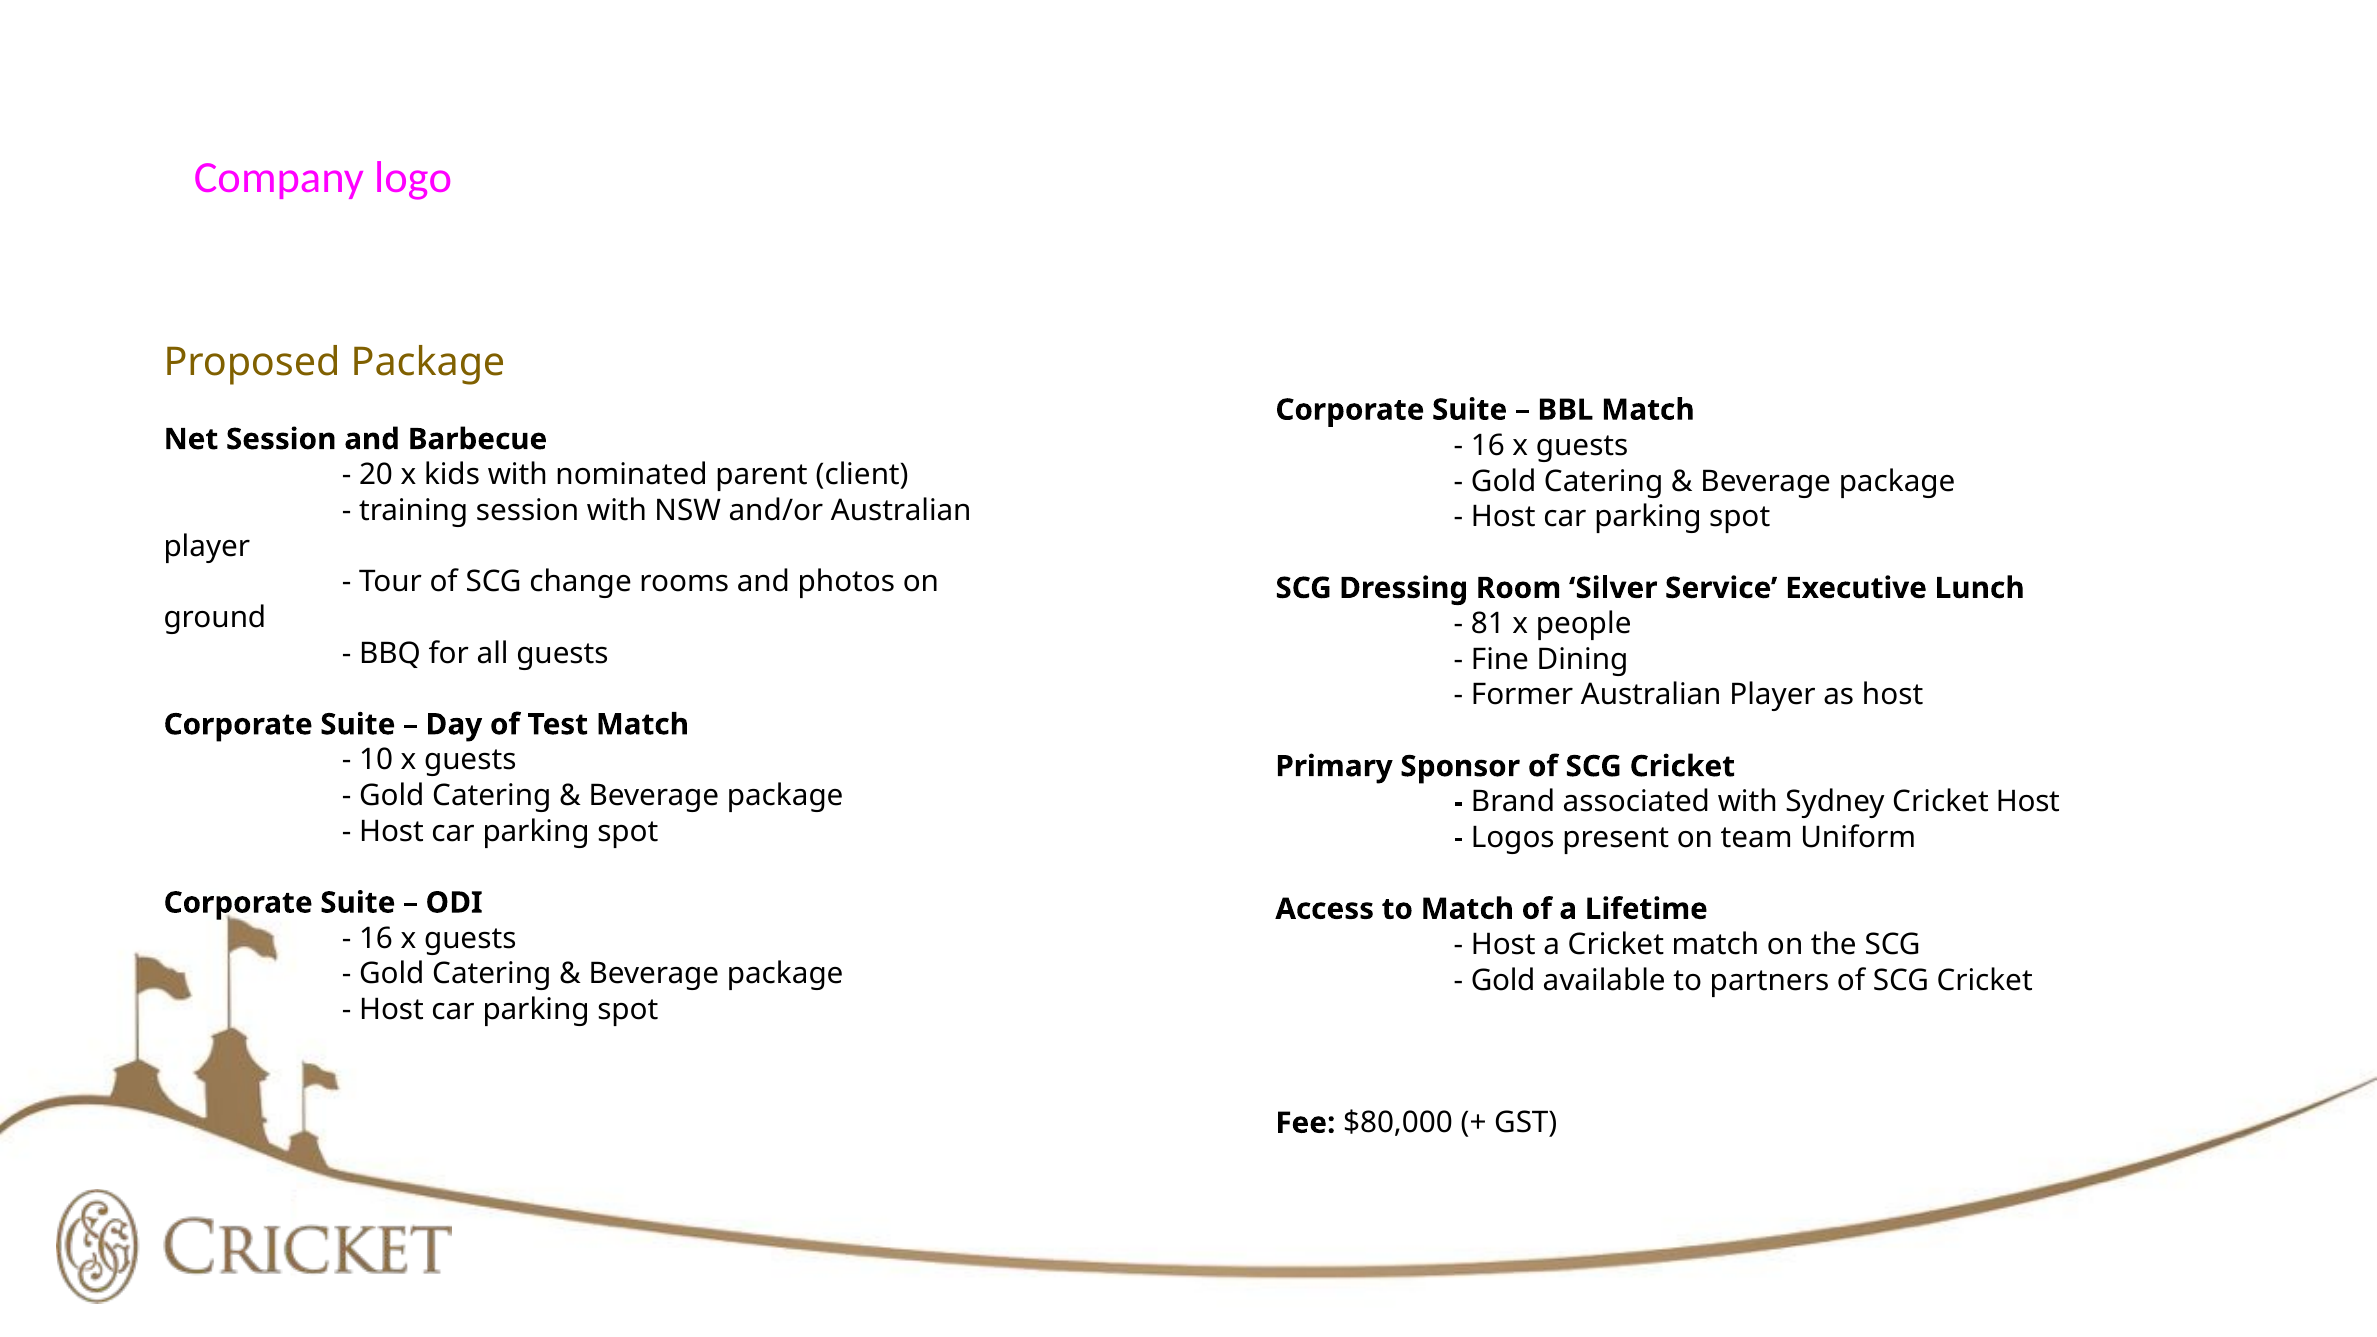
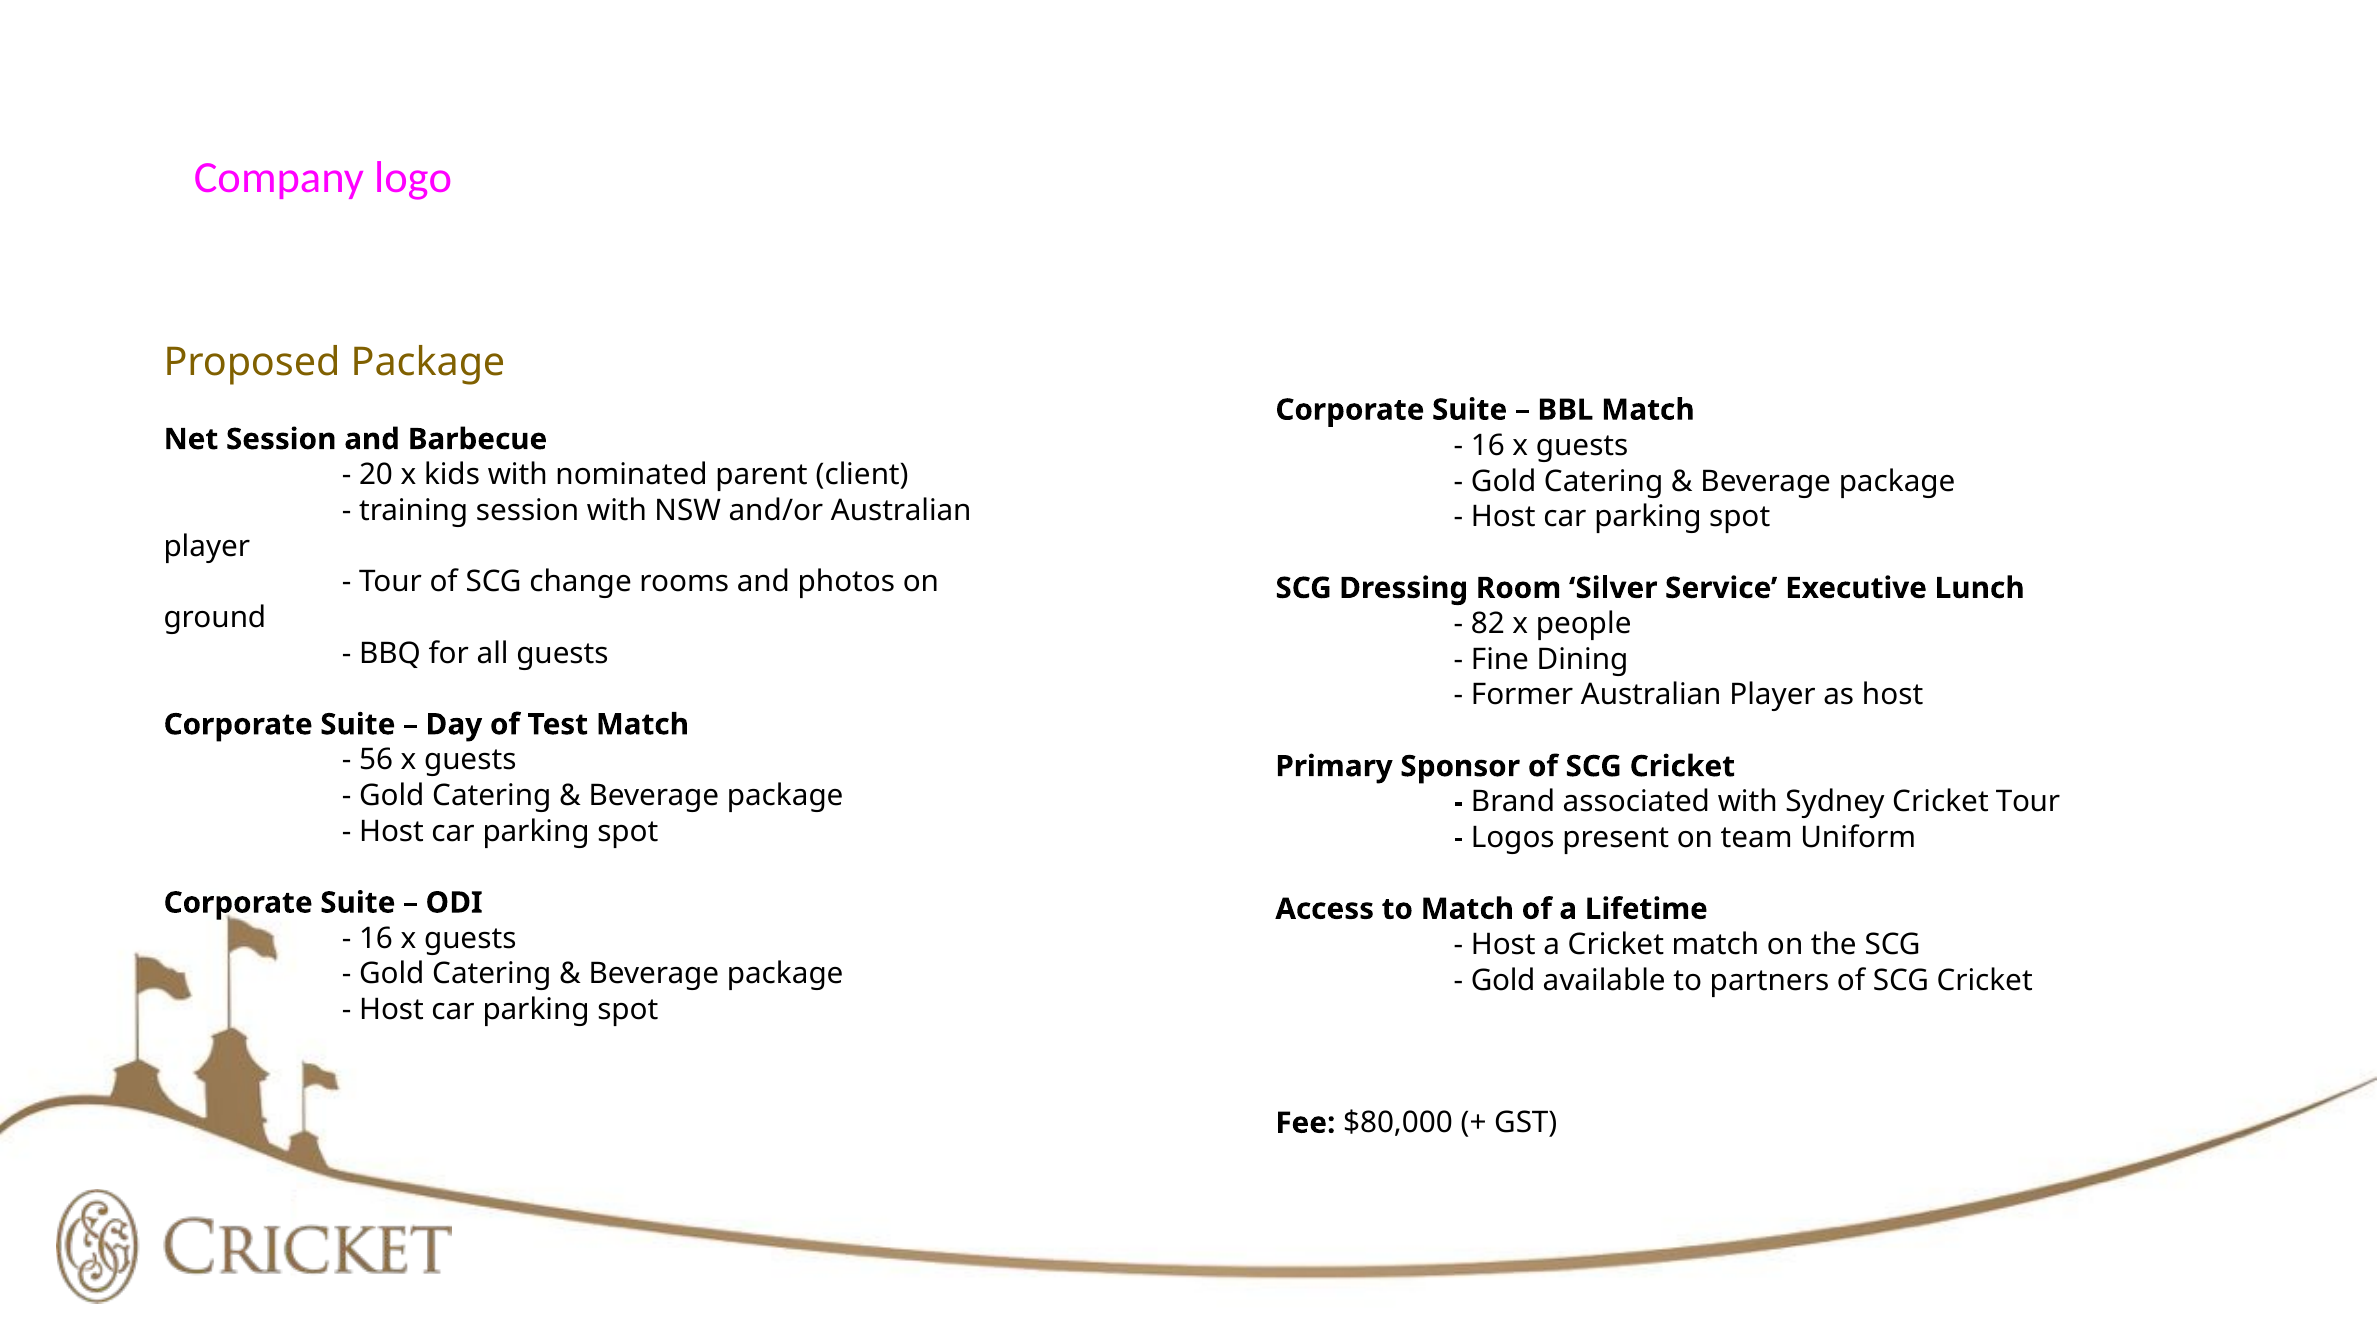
81: 81 -> 82 (1488, 624)
10: 10 -> 56 (376, 760)
Cricket Host: Host -> Tour (2028, 802)
